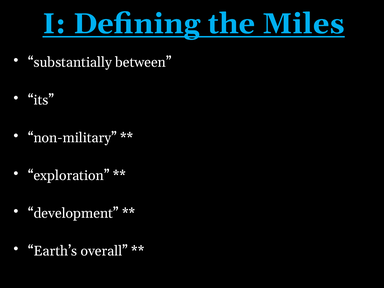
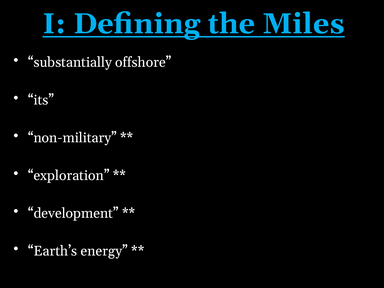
between: between -> offshore (143, 62)
overall: overall -> energy (104, 251)
